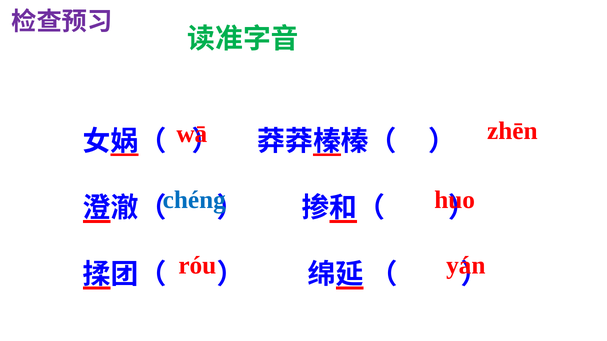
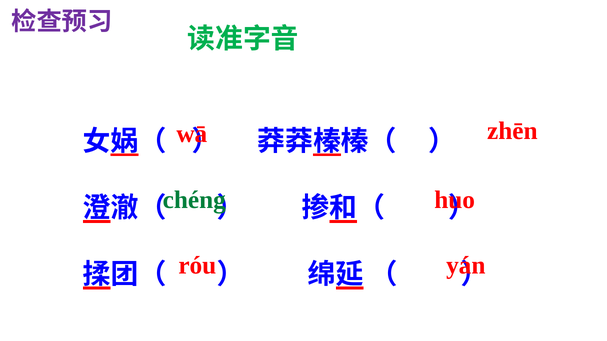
chéng colour: blue -> green (194, 200)
